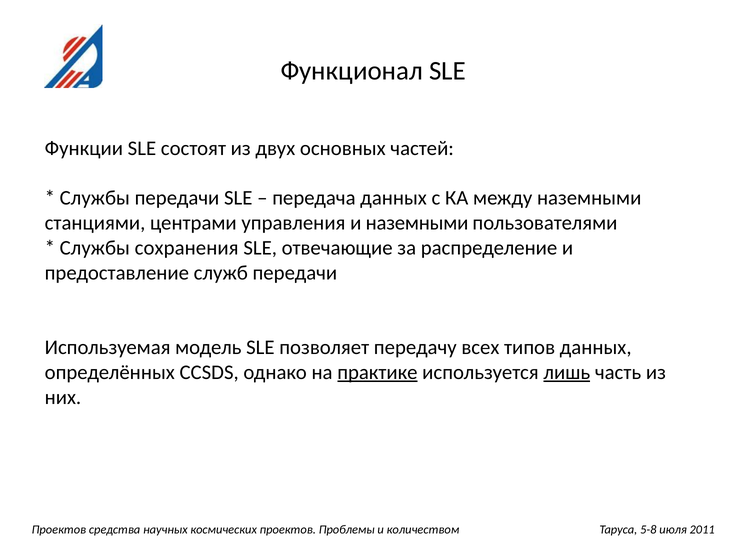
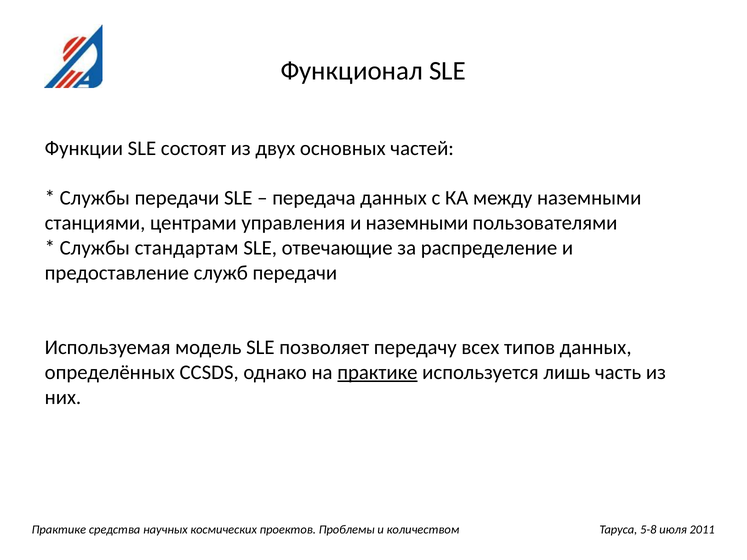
сохранения: сохранения -> стандартам (187, 248)
лишь underline: present -> none (567, 373)
Проектов: Проектов -> Практике (59, 530)
